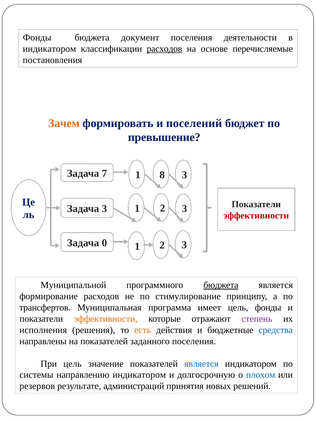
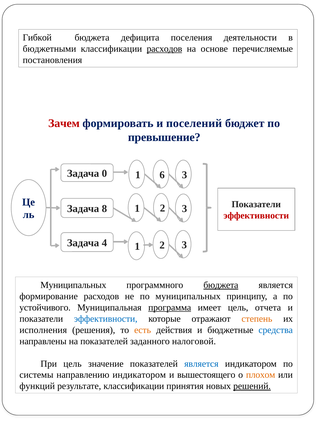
Фонды: Фонды -> Гибкой (37, 38)
документ: документ -> дефицита (140, 38)
индикатором: индикатором -> бюджетными (49, 49)
Зачем colour: orange -> red (64, 123)
7: 7 -> 0 (104, 174)
8: 8 -> 6 (162, 175)
Задача 3: 3 -> 8 (104, 209)
0: 0 -> 4 (104, 243)
Муниципальной: Муниципальной -> Муниципальных (73, 285)
по стимулирование: стимулирование -> муниципальных (188, 297)
трансфертов: трансфертов -> устойчивого (45, 308)
программа underline: none -> present (170, 308)
цель фонды: фонды -> отчета (268, 308)
эффективности colour: orange -> blue (106, 319)
степень colour: purple -> orange (257, 319)
заданного поселения: поселения -> налоговой (194, 341)
долгосрочную: долгосрочную -> вышестоящего (206, 375)
плохом colour: blue -> orange (261, 375)
резервов: резервов -> функций (37, 386)
результате администраций: администраций -> классификации (134, 386)
решений underline: none -> present (252, 386)
